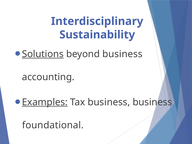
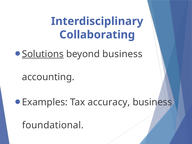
Sustainability: Sustainability -> Collaborating (97, 35)
Examples underline: present -> none (45, 102)
Tax business: business -> accuracy (109, 102)
